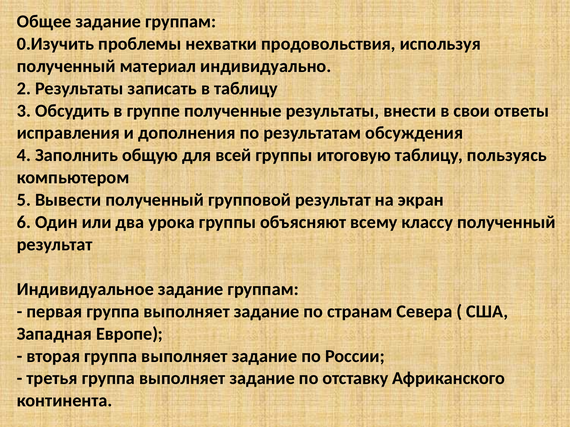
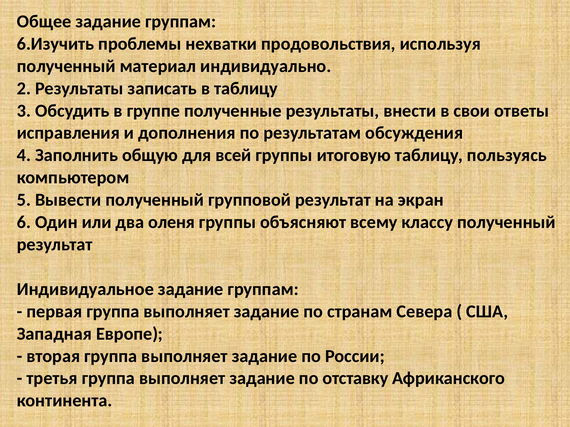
0.Изучить: 0.Изучить -> 6.Изучить (56, 44)
урока: урока -> оленя (172, 222)
